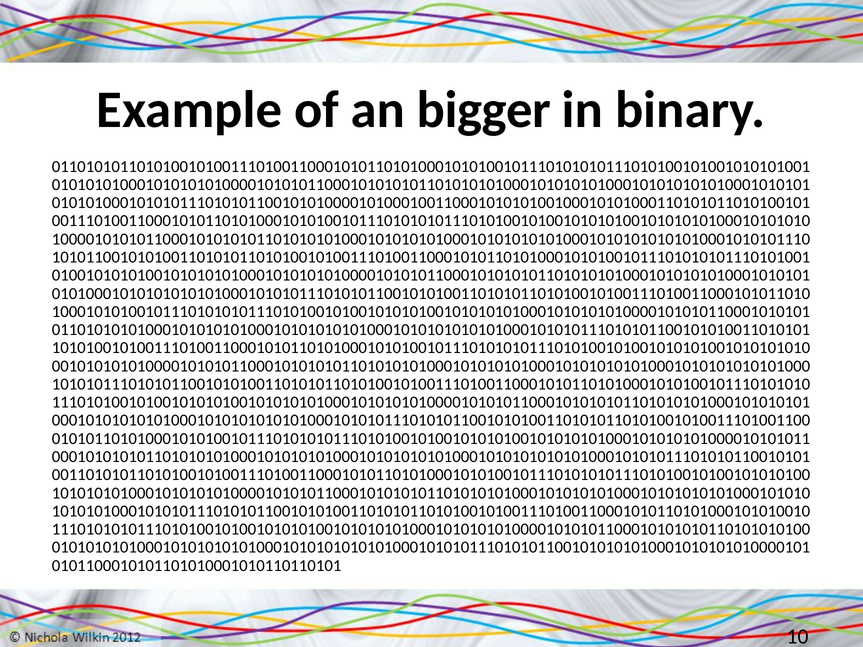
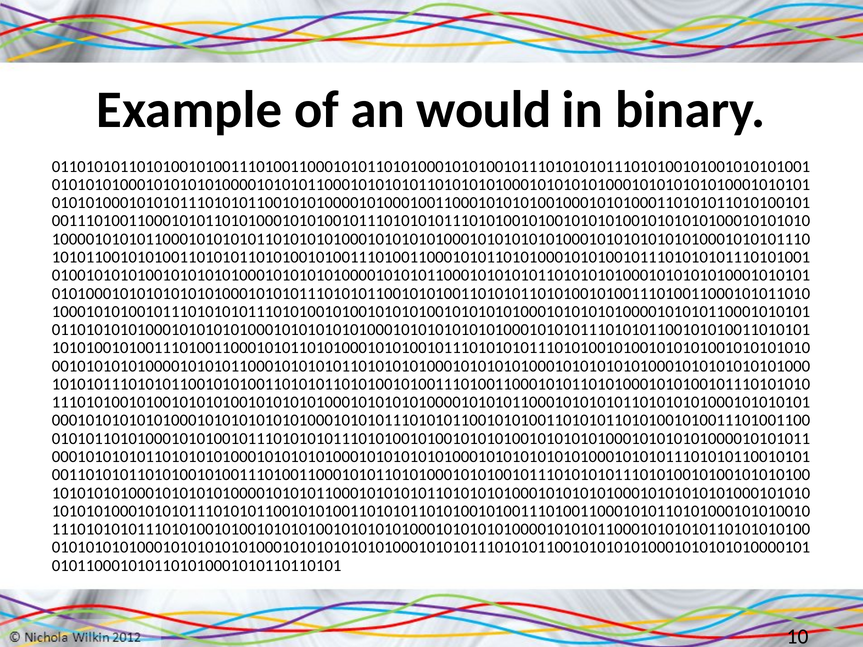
bigger: bigger -> would (484, 110)
